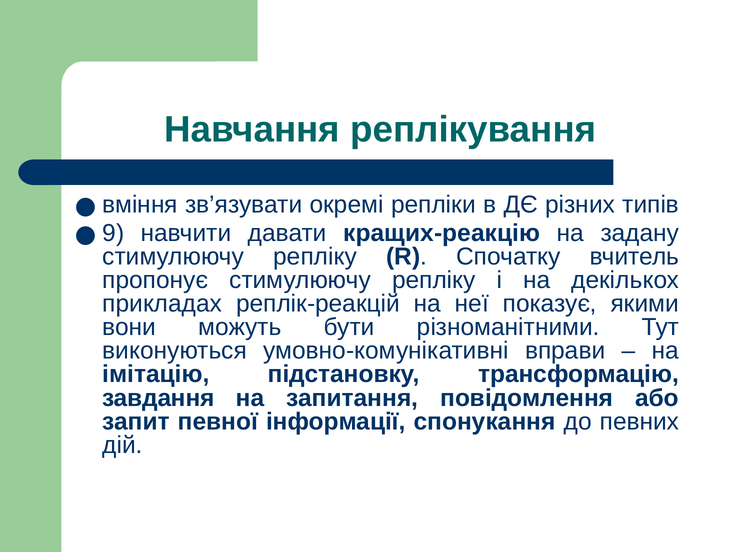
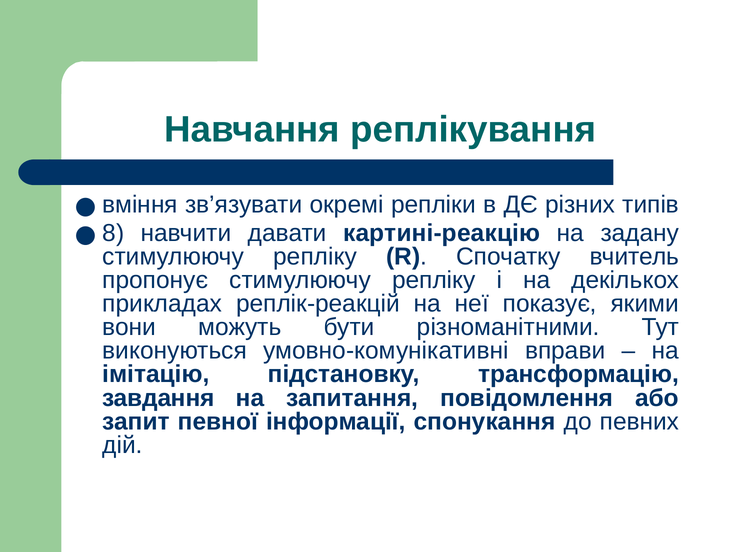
9: 9 -> 8 (113, 233)
кращих-реакцію: кращих-реакцію -> картині-реакцію (442, 233)
